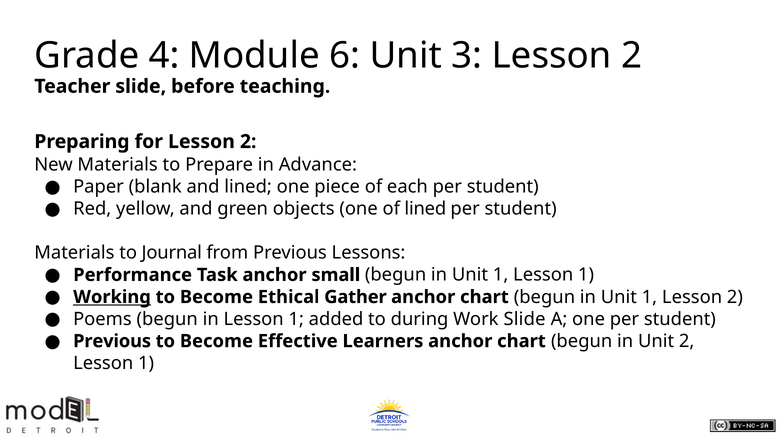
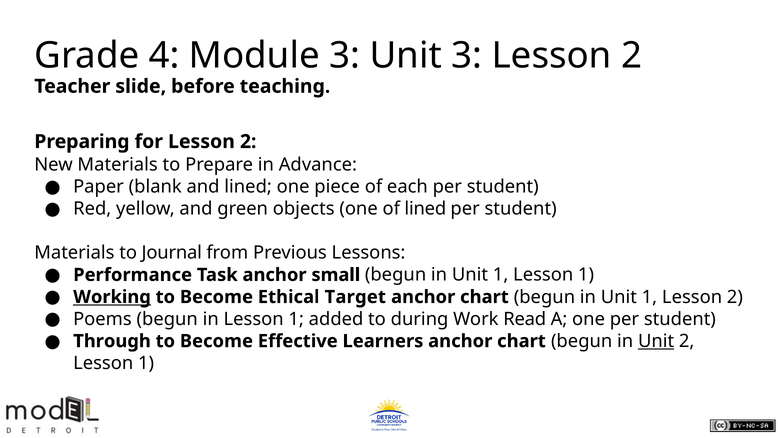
Module 6: 6 -> 3 (345, 56)
Gather: Gather -> Target (355, 297)
Work Slide: Slide -> Read (525, 319)
Previous: Previous -> Through (112, 341)
Unit underline: none -> present (656, 341)
